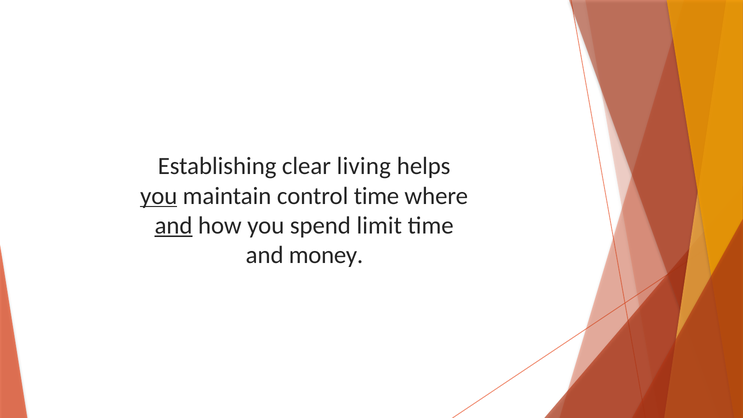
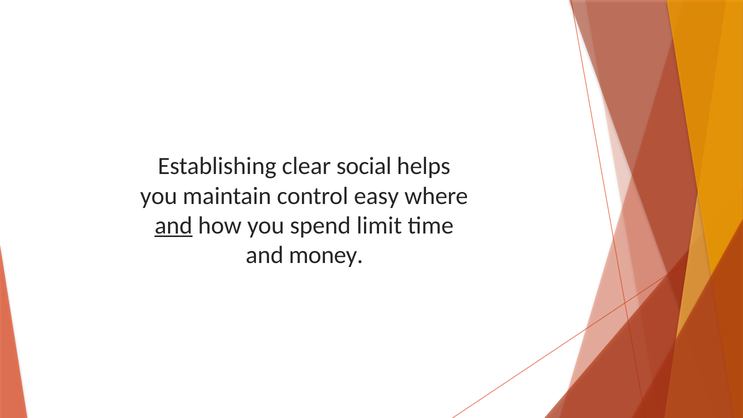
living: living -> social (364, 166)
you underline: present -> none (159, 196)
control time: time -> easy (376, 196)
